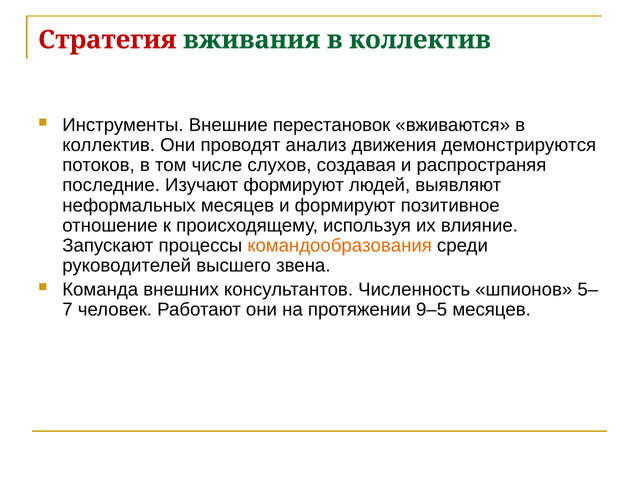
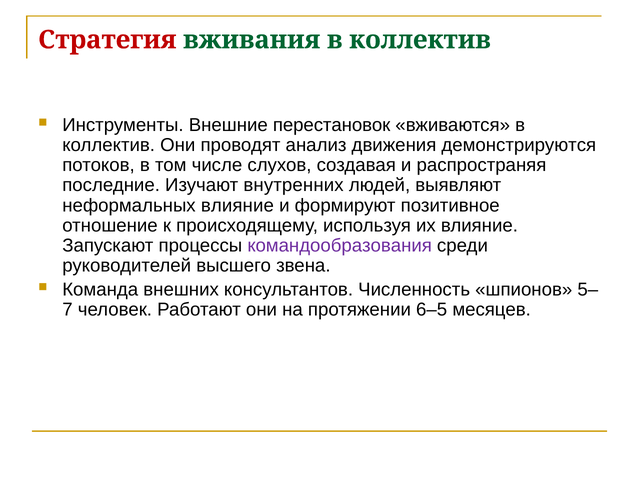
Изучают формируют: формируют -> внутренних (294, 185)
неформальных месяцев: месяцев -> влияние (237, 205)
командообразования colour: orange -> purple (340, 246)
9–5: 9–5 -> 6–5 (432, 310)
